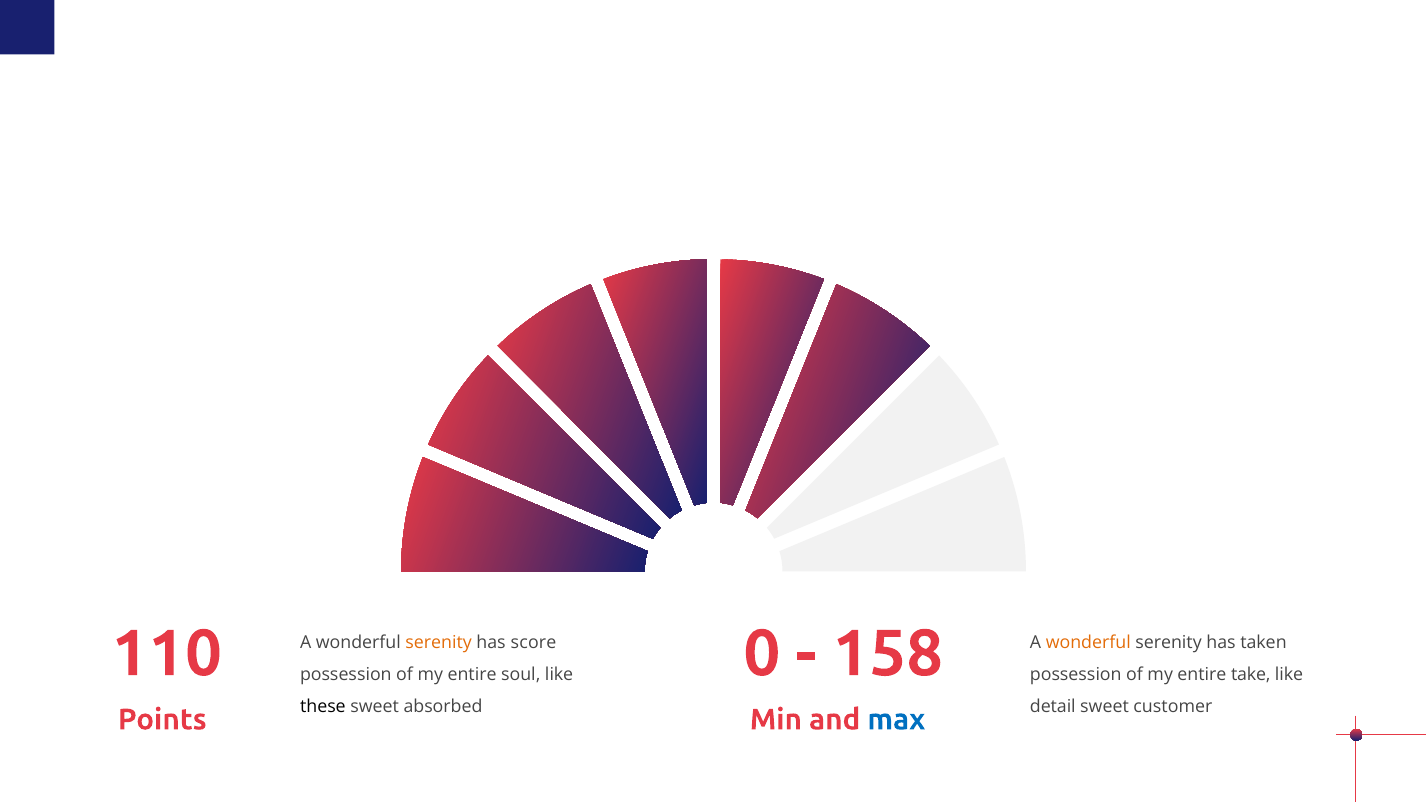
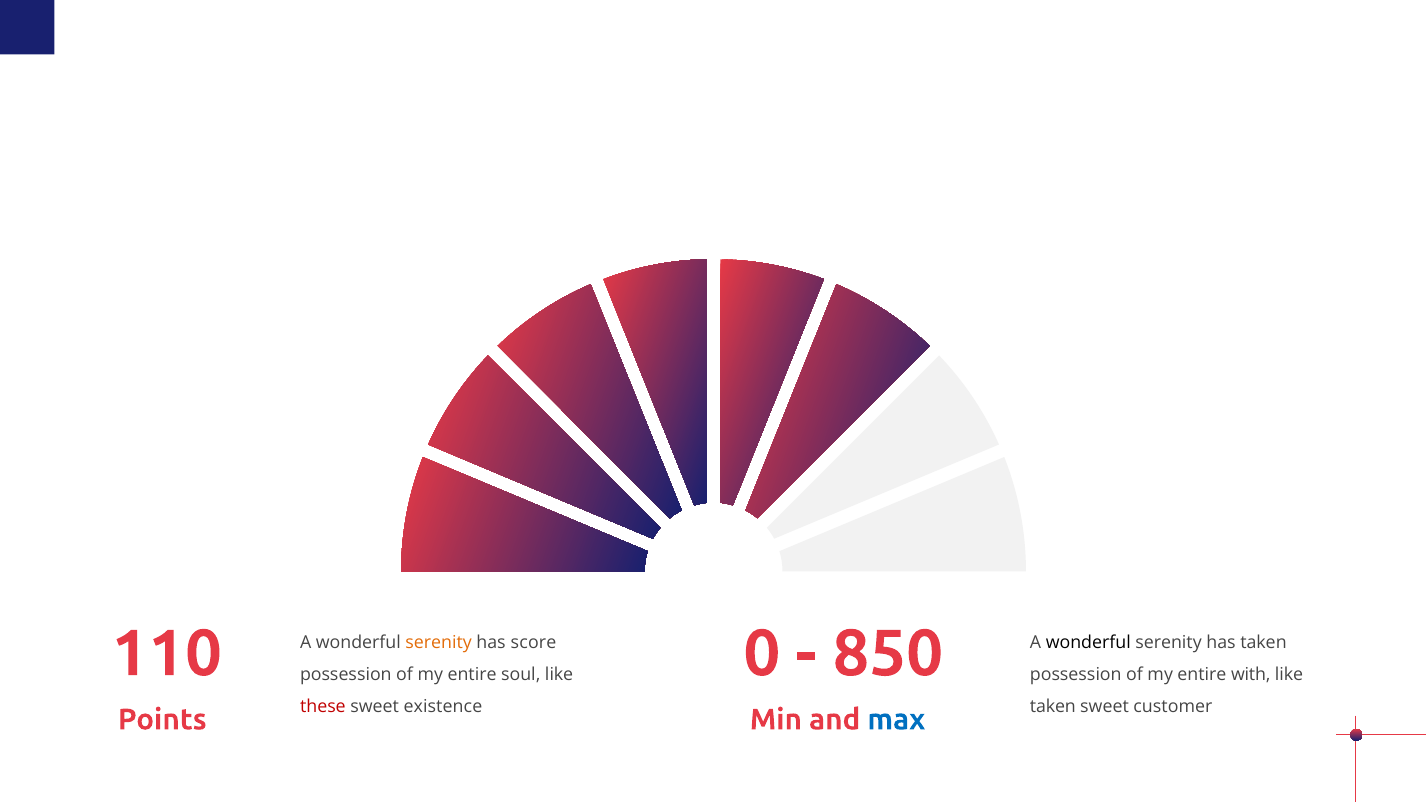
158: 158 -> 850 (888, 654)
wonderful colour: orange -> black (1088, 643)
take: take -> with (1251, 675)
these colour: black -> red (323, 707)
absorbed: absorbed -> existence (443, 707)
detail: detail -> taken (1053, 707)
